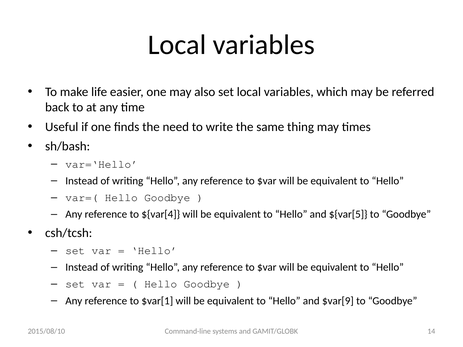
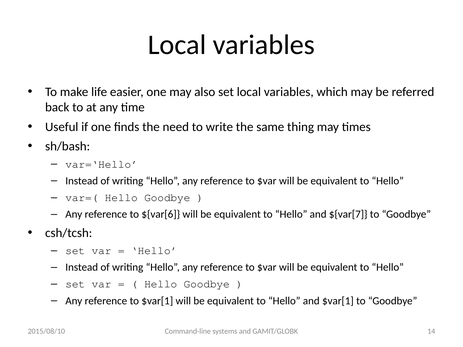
${var[4: ${var[4 -> ${var[6 (161, 214)
${var[5: ${var[5 -> ${var[7 (348, 214)
and $var[9: $var[9 -> $var[1 (338, 301)
